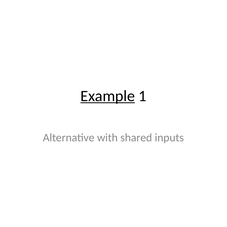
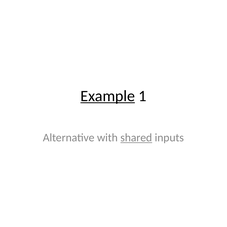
shared underline: none -> present (136, 138)
